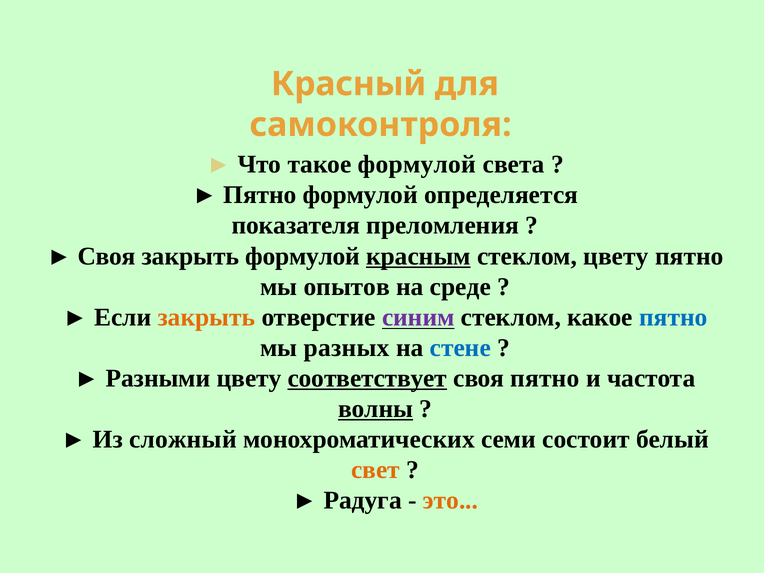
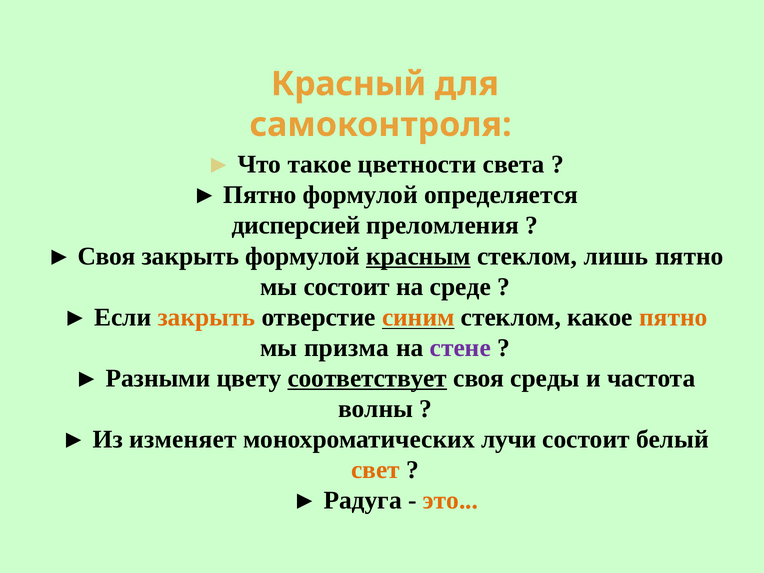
такое формулой: формулой -> цветности (417, 164)
показателя: показателя -> дисперсией (296, 226)
стеклом цвету: цвету -> лишь (616, 256)
мы опытов: опытов -> состоит (347, 287)
синим colour: purple -> orange (418, 317)
пятно colour: blue -> orange (673, 317)
разных: разных -> призма (347, 348)
стене colour: blue -> purple (460, 348)
своя пятно: пятно -> среды (545, 378)
волны underline: present -> none (376, 409)
сложный: сложный -> изменяет (183, 439)
семи: семи -> лучи (509, 439)
